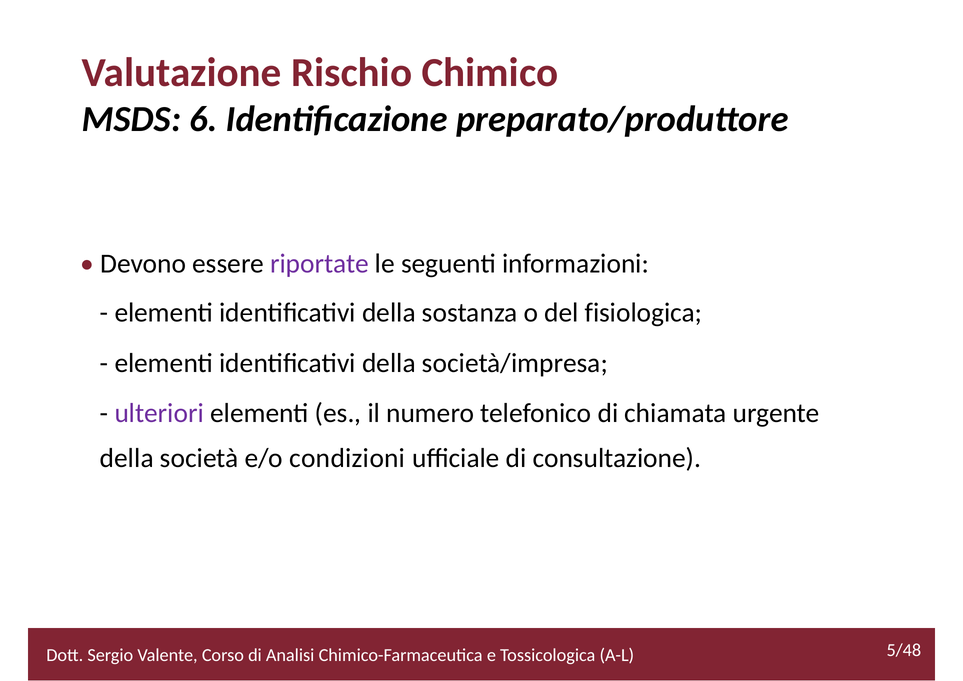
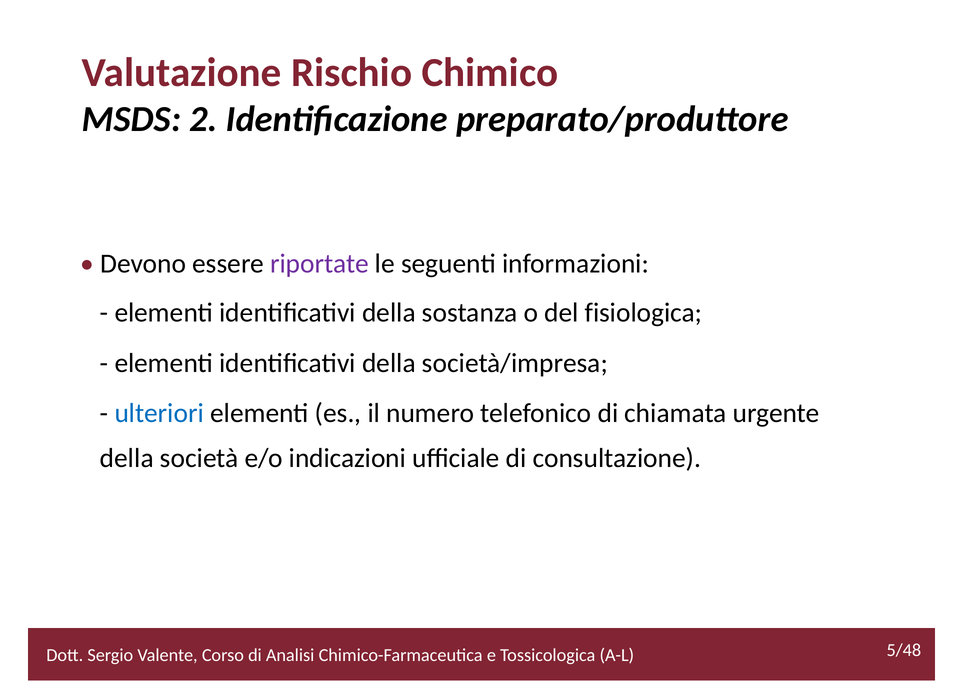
6: 6 -> 2 (203, 119)
ulteriori colour: purple -> blue (159, 413)
condizioni: condizioni -> indicazioni (348, 458)
